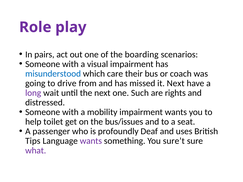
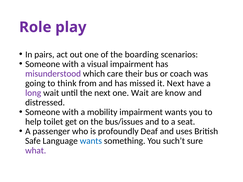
misunderstood colour: blue -> purple (53, 74)
drive: drive -> think (67, 83)
one Such: Such -> Wait (140, 93)
rights: rights -> know (175, 93)
Tips: Tips -> Safe (33, 141)
wants colour: purple -> blue (91, 141)
sure’t: sure’t -> such’t (174, 141)
